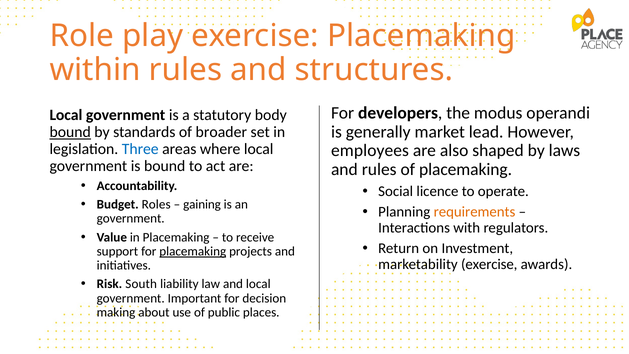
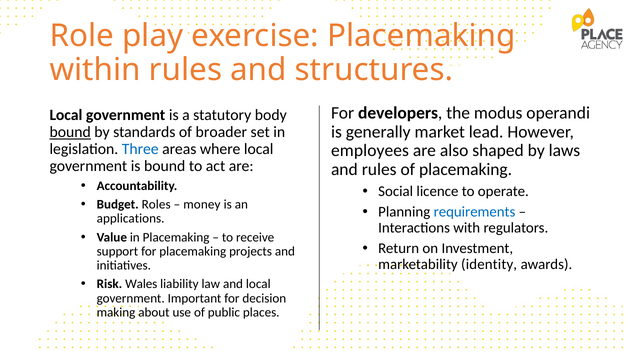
gaining: gaining -> money (202, 204)
requirements colour: orange -> blue (475, 212)
government: government -> applications (131, 219)
placemaking underline: present -> none (193, 251)
marketability exercise: exercise -> identity (489, 264)
South: South -> Wales (141, 284)
